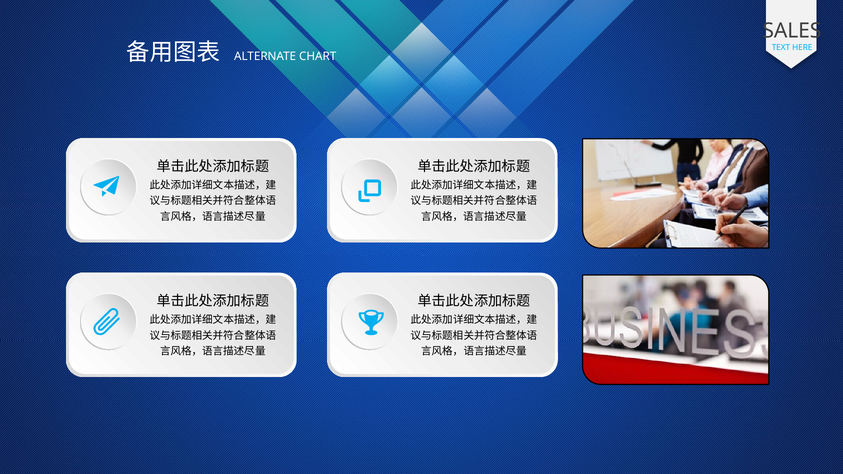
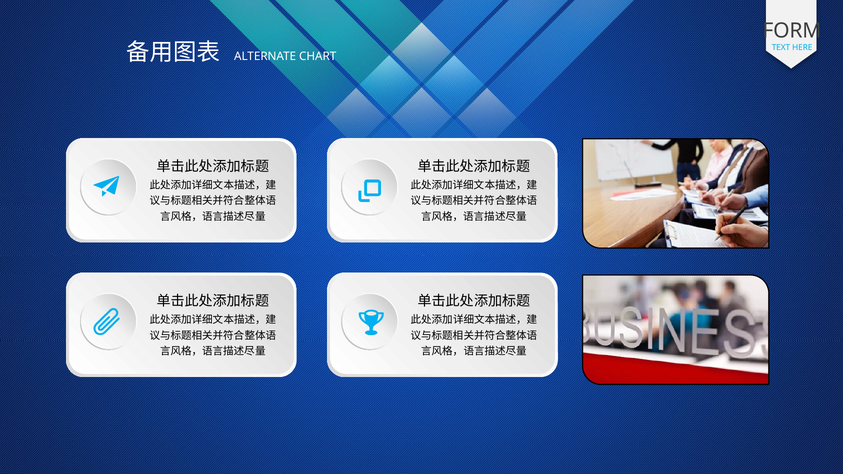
SALES: SALES -> FORM (792, 31)
